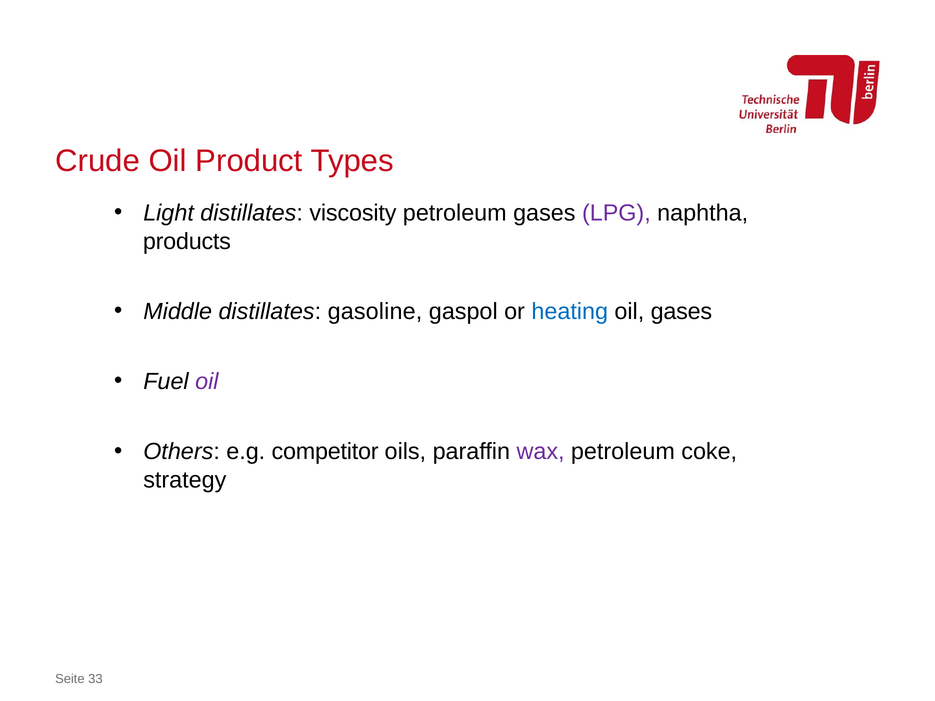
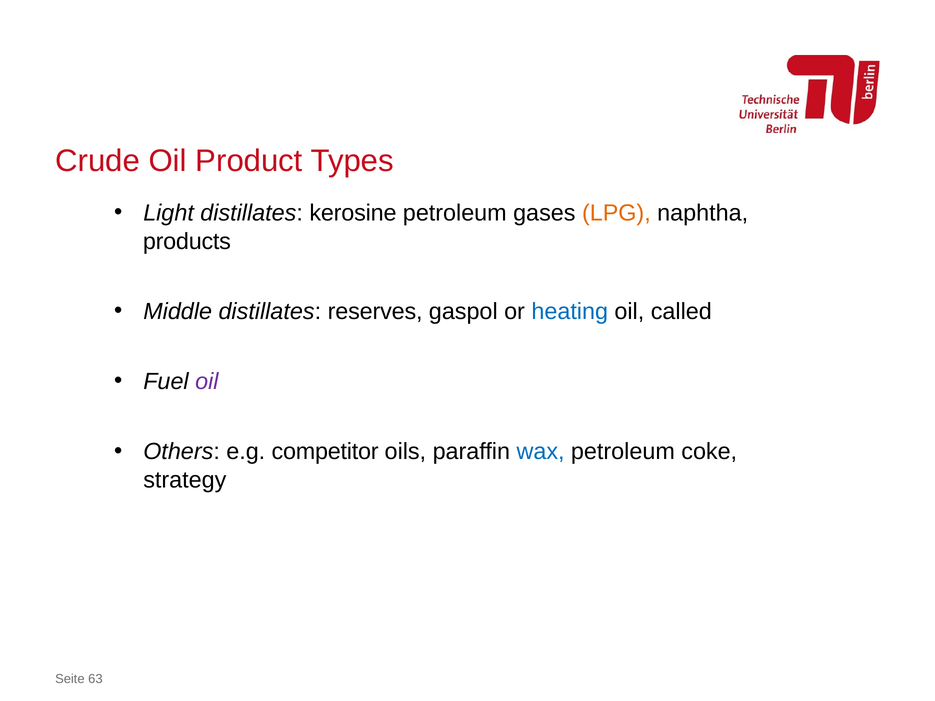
viscosity: viscosity -> kerosine (353, 213)
LPG colour: purple -> orange (616, 213)
gasoline: gasoline -> reserves (375, 312)
oil gases: gases -> called (681, 312)
wax colour: purple -> blue (541, 452)
33: 33 -> 63 (95, 679)
